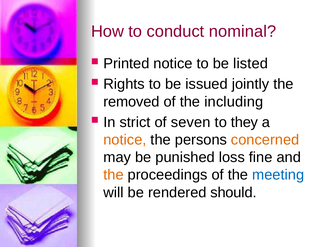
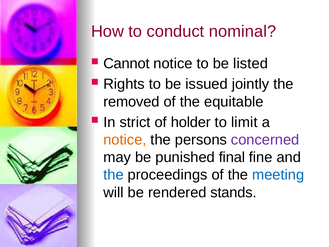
Printed: Printed -> Cannot (126, 64)
including: including -> equitable (234, 102)
seven: seven -> holder (191, 122)
they: they -> limit (244, 122)
concerned colour: orange -> purple (265, 140)
loss: loss -> final (232, 157)
the colour: orange -> blue (114, 175)
should: should -> stands (233, 192)
